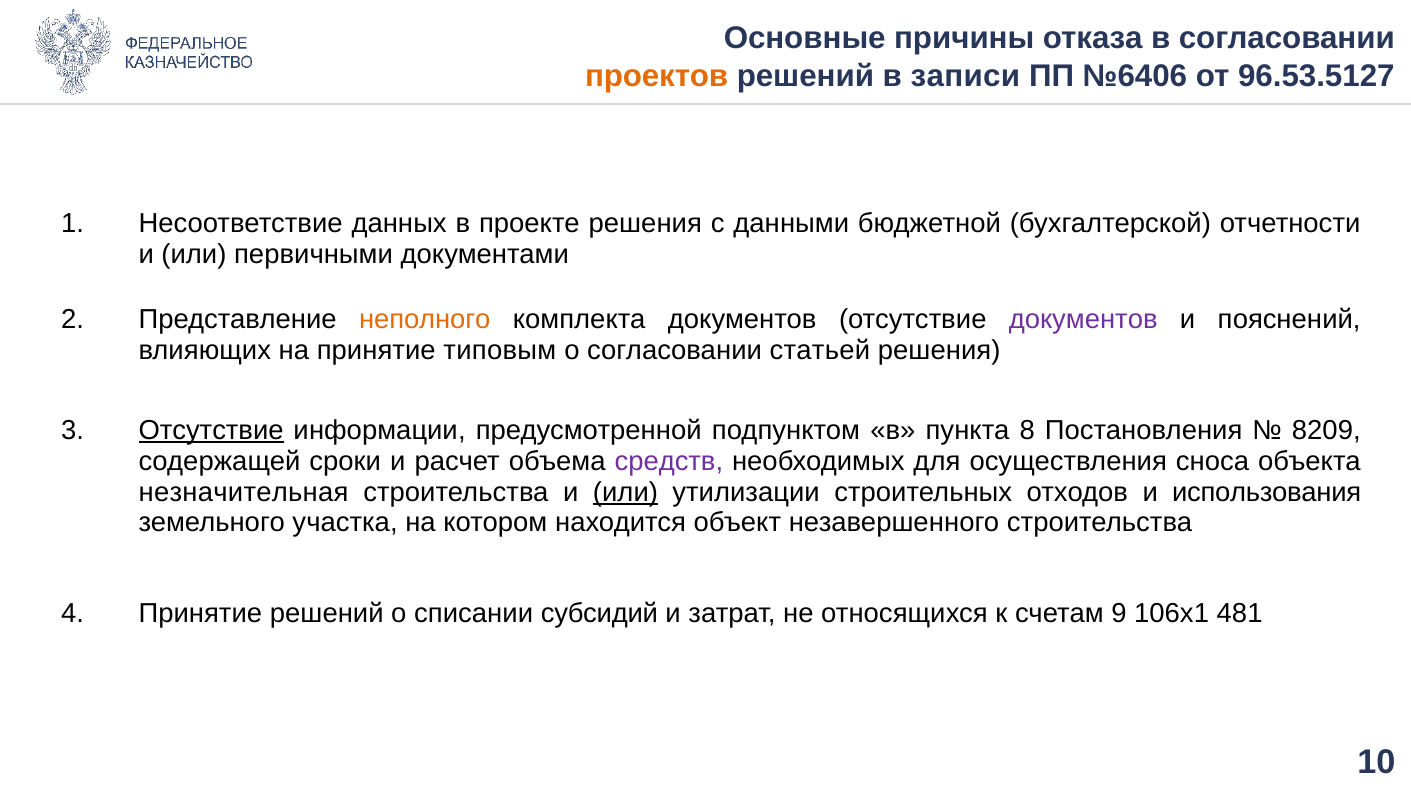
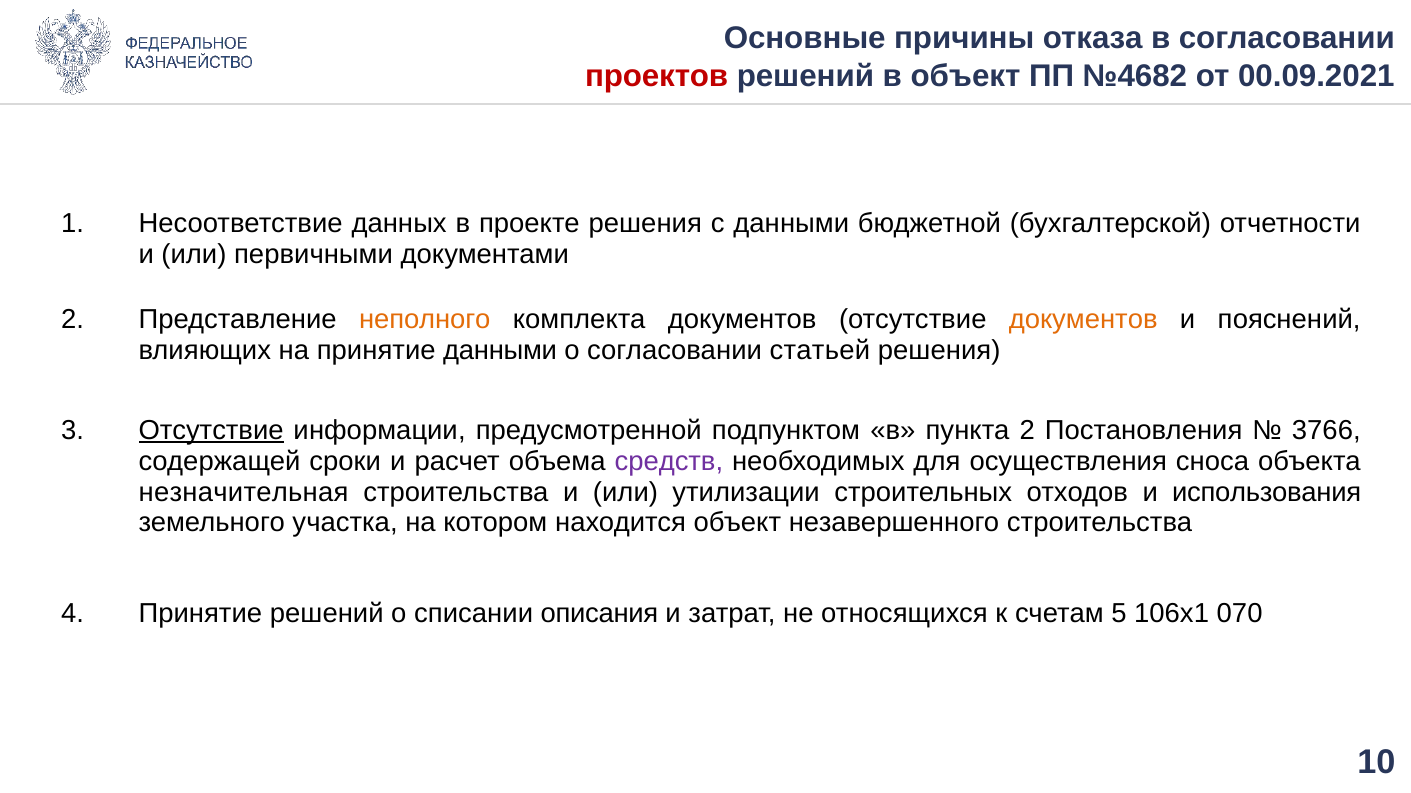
проектов colour: orange -> red (657, 76)
в записи: записи -> объект (966, 76)
№6406: №6406 -> №4682 (1135, 76)
96.53.5127: 96.53.5127 -> 00.09.2021 (1316, 76)
документов colour: purple -> orange (1083, 320)
принятие типовым: типовым -> данными (500, 351)
пункта 8: 8 -> 2 (1027, 431)
8209: 8209 -> 3766 (1326, 431)
или underline: present -> none (625, 492)
субсидий: субсидий -> описания (599, 614)
9: 9 -> 5 (1119, 614)
481: 481 -> 070 (1240, 614)
